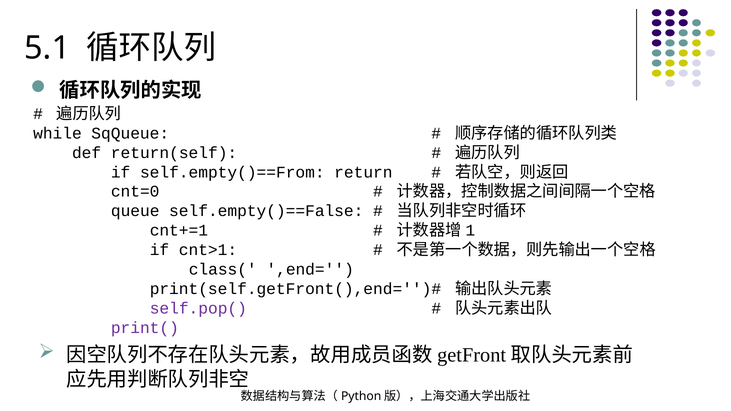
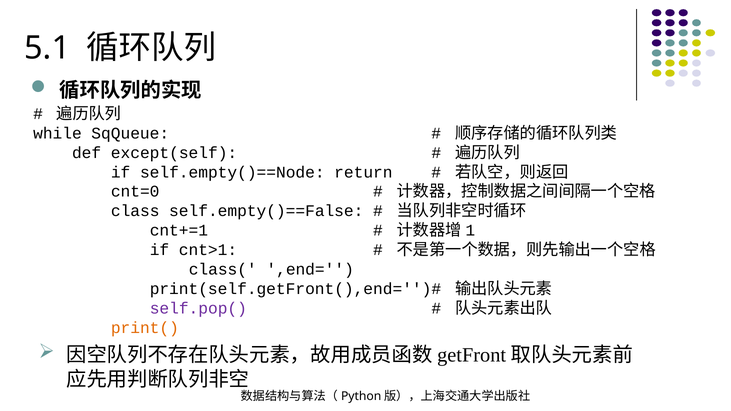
return(self: return(self -> except(self (174, 153)
self.empty()==From: self.empty()==From -> self.empty()==Node (232, 172)
queue: queue -> class (135, 211)
print( colour: purple -> orange (145, 328)
